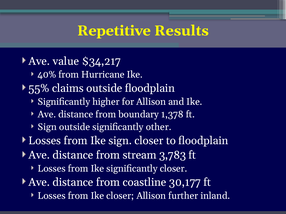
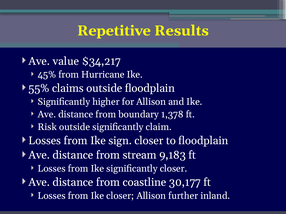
40%: 40% -> 45% (47, 75)
Sign: Sign -> Risk (47, 127)
other: other -> claim (159, 127)
3,783: 3,783 -> 9,183 (173, 155)
